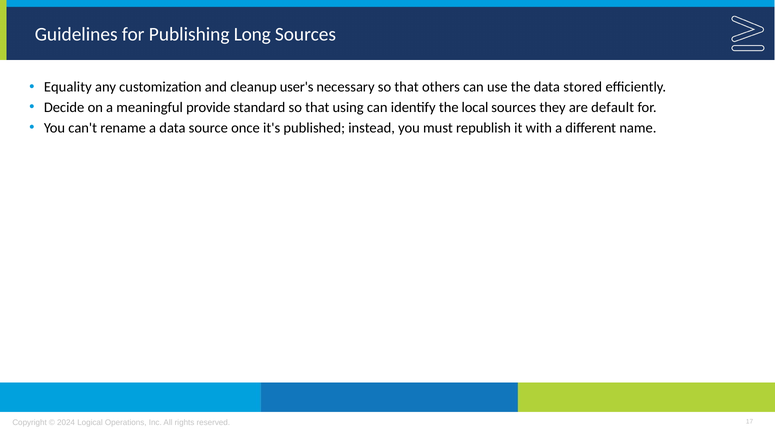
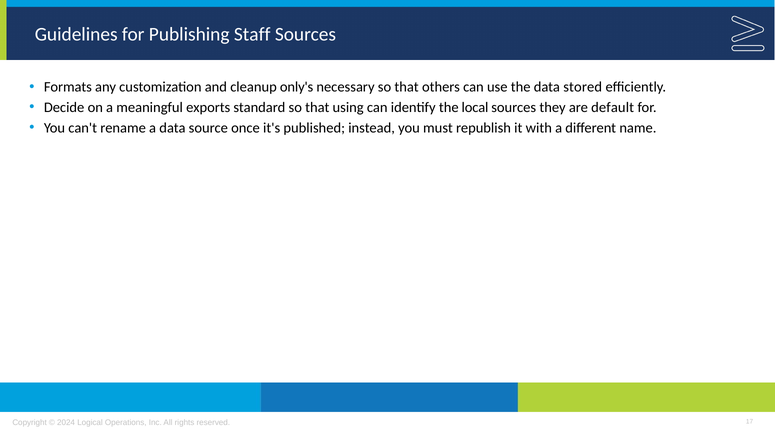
Long: Long -> Staff (252, 35)
Equality: Equality -> Formats (68, 87)
user's: user's -> only's (297, 87)
provide: provide -> exports (208, 107)
